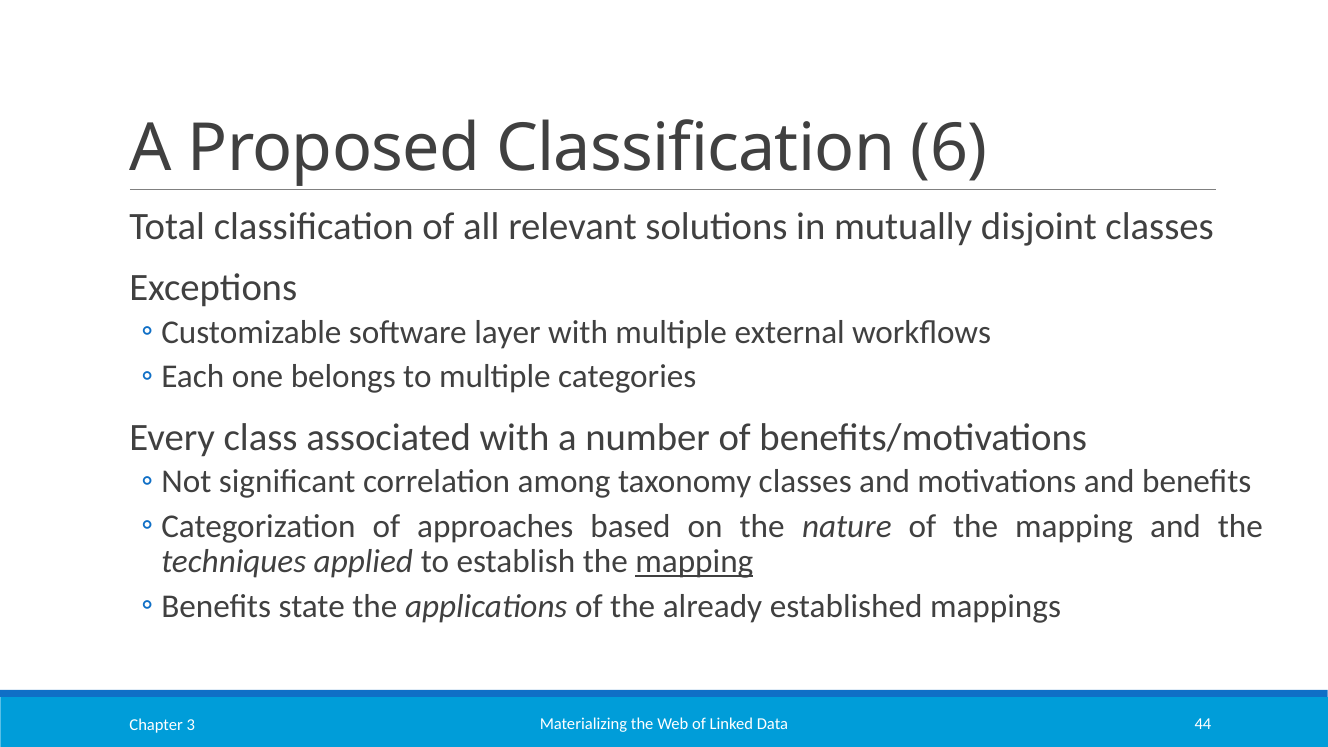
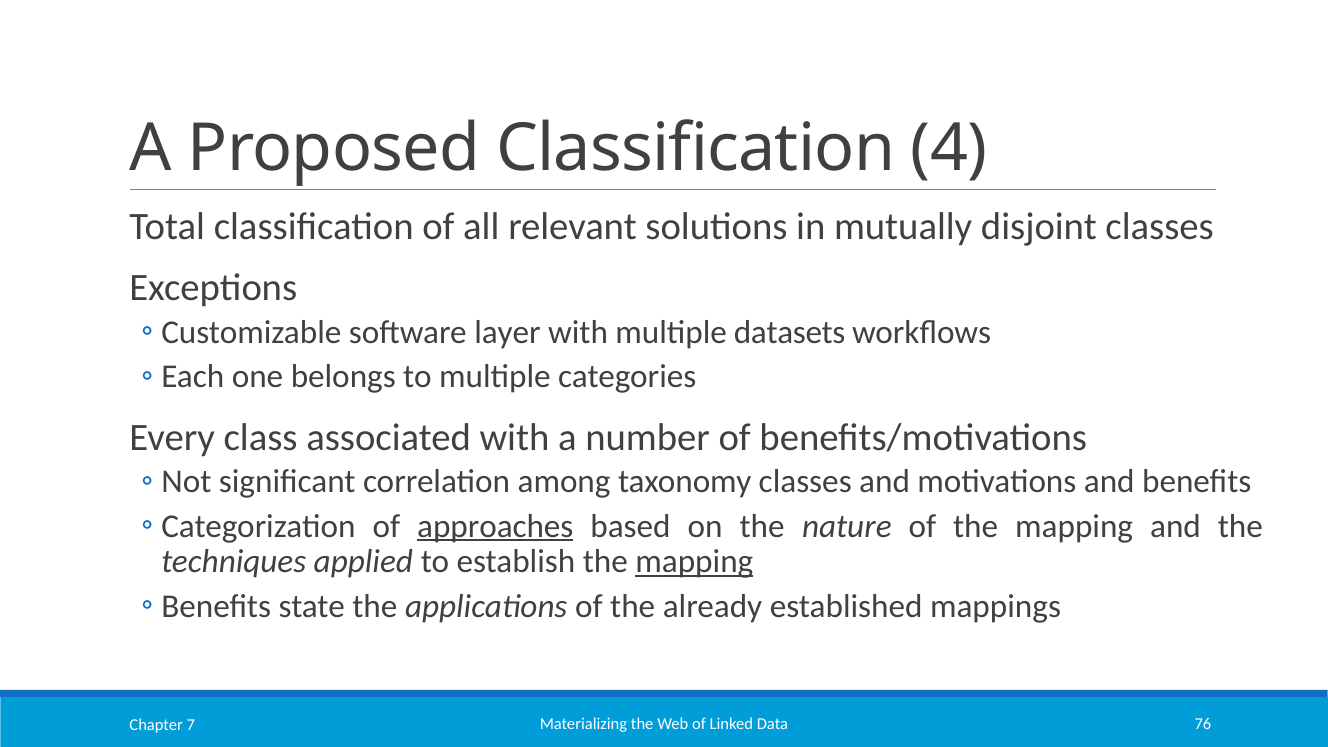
6: 6 -> 4 (949, 149)
external: external -> datasets (790, 332)
approaches underline: none -> present (495, 526)
44: 44 -> 76 (1203, 724)
3: 3 -> 7 (191, 725)
